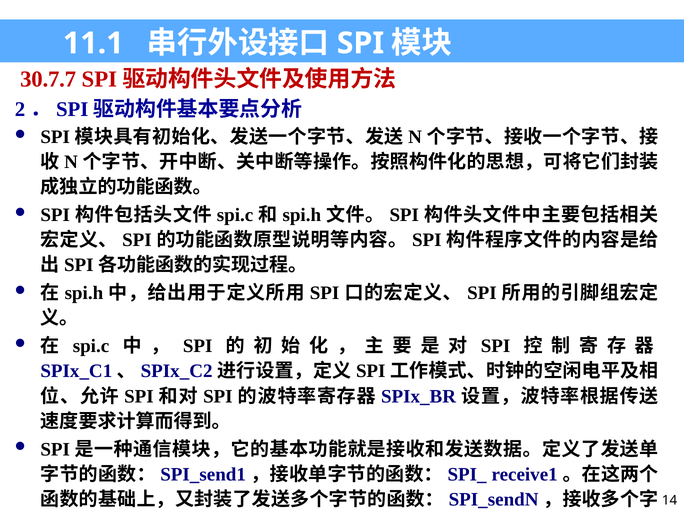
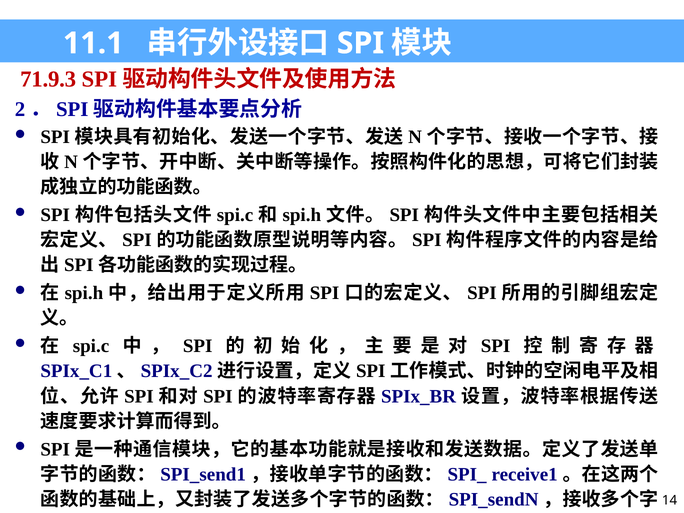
30.7.7: 30.7.7 -> 71.9.3 (48, 79)
